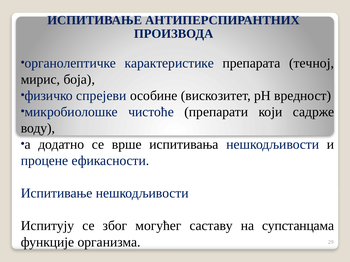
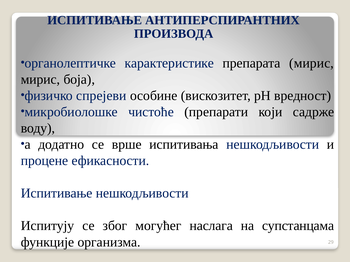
препарата течној: течној -> мирис (312, 63)
саставу: саставу -> наслага (211, 226)
